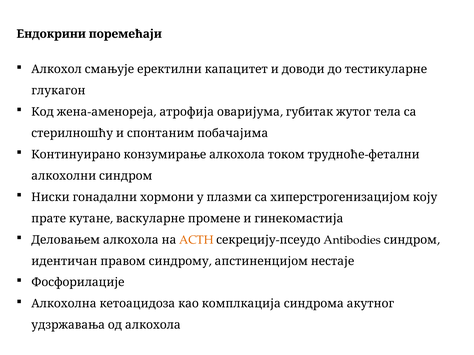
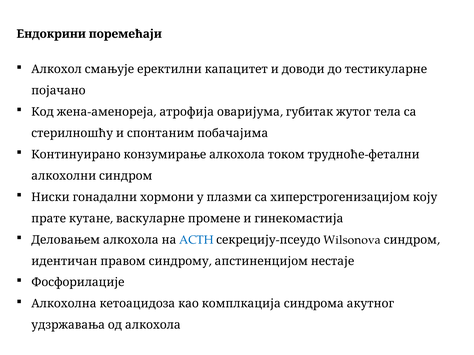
глукагон: глукагон -> појачано (58, 91)
ACTH colour: orange -> blue (196, 240)
Antibodies: Antibodies -> Wilsonova (352, 240)
